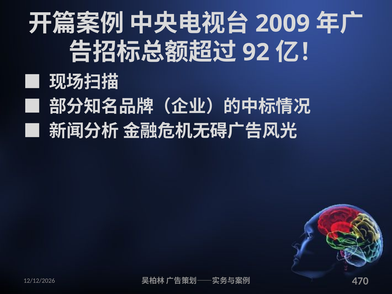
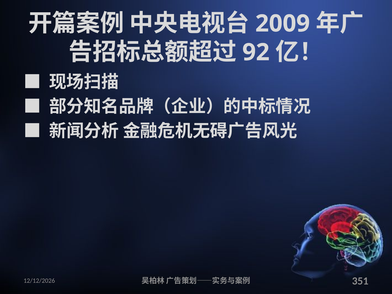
470: 470 -> 351 (360, 281)
